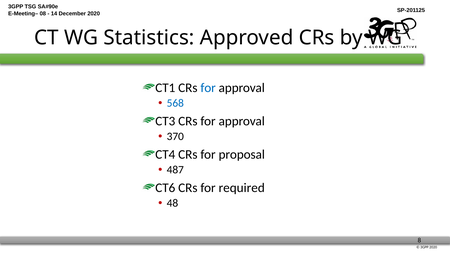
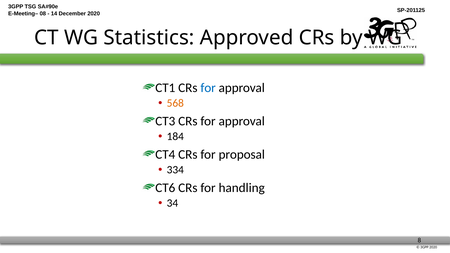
568 colour: blue -> orange (175, 103)
370: 370 -> 184 (175, 137)
487: 487 -> 334 (175, 170)
required: required -> handling (242, 188)
48: 48 -> 34 (172, 203)
